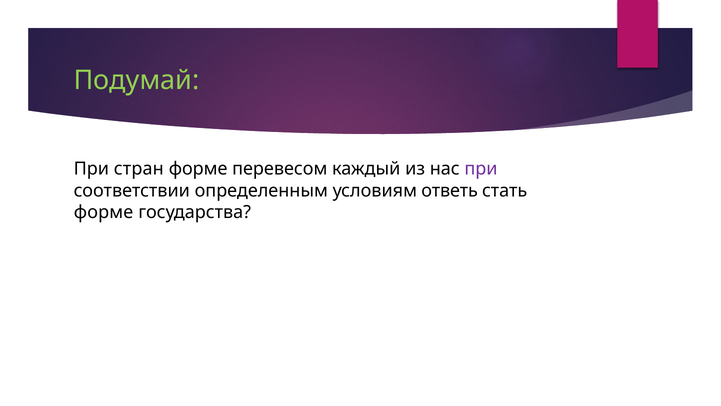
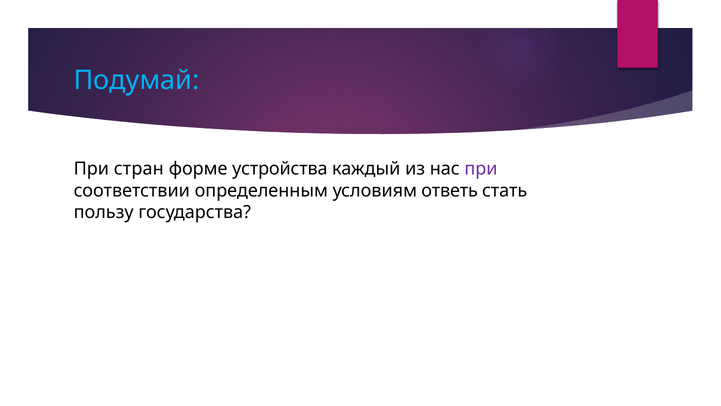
Подумай colour: light green -> light blue (136, 80)
перевесом: перевесом -> устройства (280, 169)
форме: форме -> пользу (104, 212)
